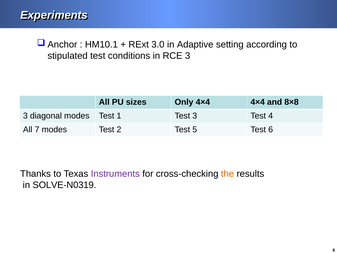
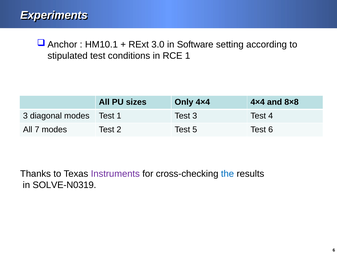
Adaptive: Adaptive -> Software (195, 44)
RCE 3: 3 -> 1 (188, 56)
the colour: orange -> blue (228, 174)
